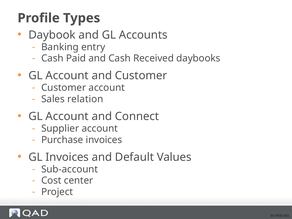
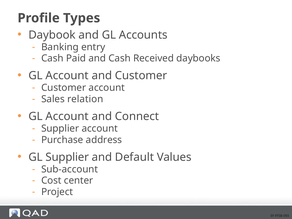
Purchase invoices: invoices -> address (104, 140)
GL Invoices: Invoices -> Supplier (67, 157)
